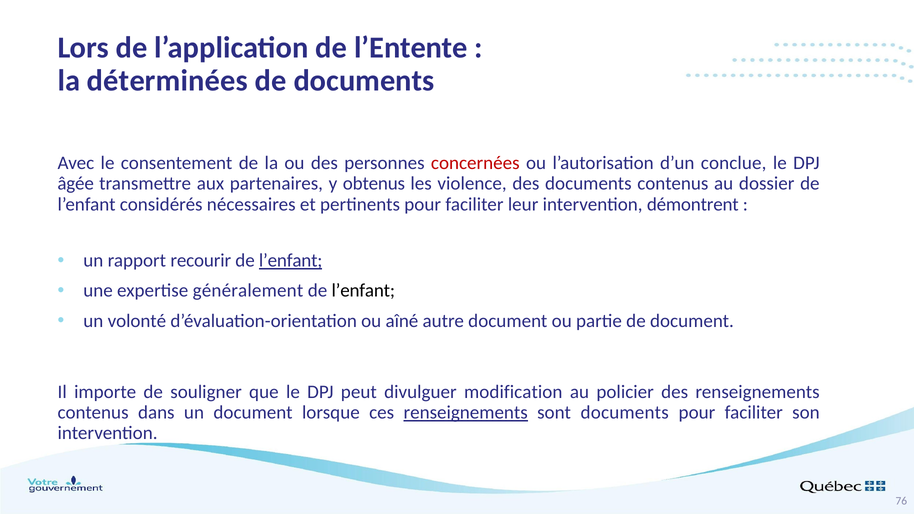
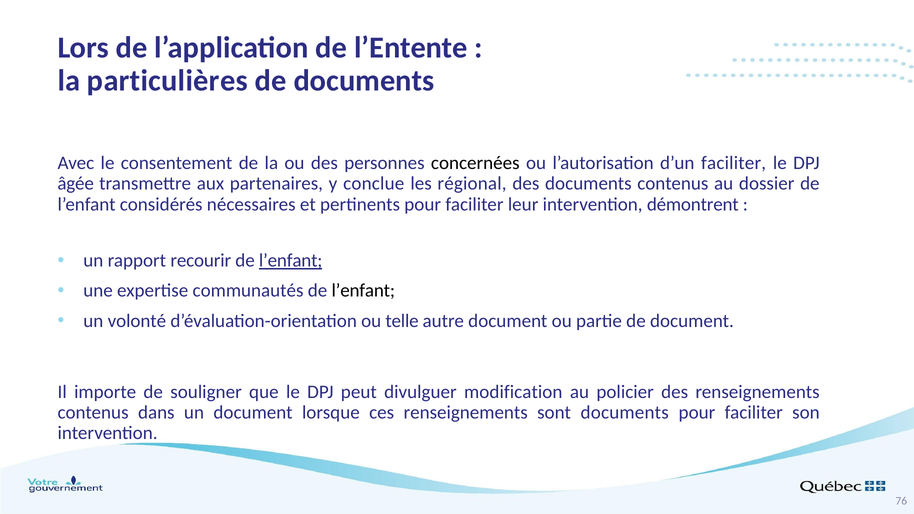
déterminées: déterminées -> particulières (167, 81)
concernées colour: red -> black (475, 163)
d’un conclue: conclue -> faciliter (734, 163)
obtenus: obtenus -> conclue (374, 184)
violence: violence -> régional (472, 184)
généralement: généralement -> communautés (248, 291)
aîné: aîné -> telle (402, 321)
renseignements underline: present -> none (466, 413)
